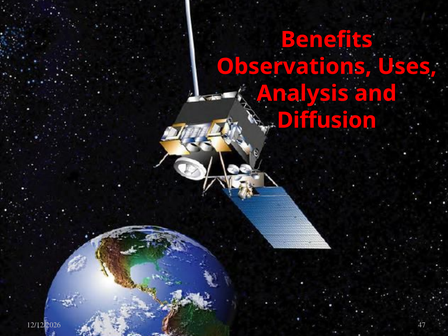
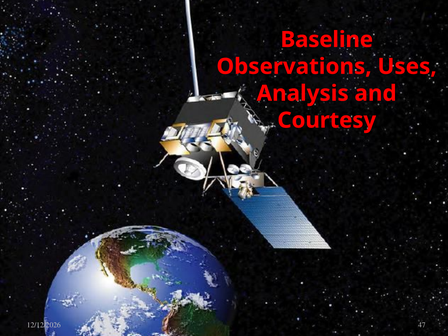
Benefits: Benefits -> Baseline (327, 40)
Diffusion: Diffusion -> Courtesy (327, 120)
